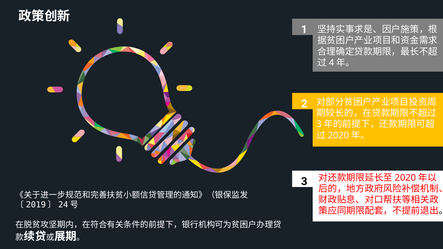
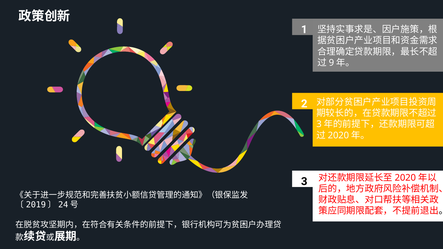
4: 4 -> 9 (331, 63)
